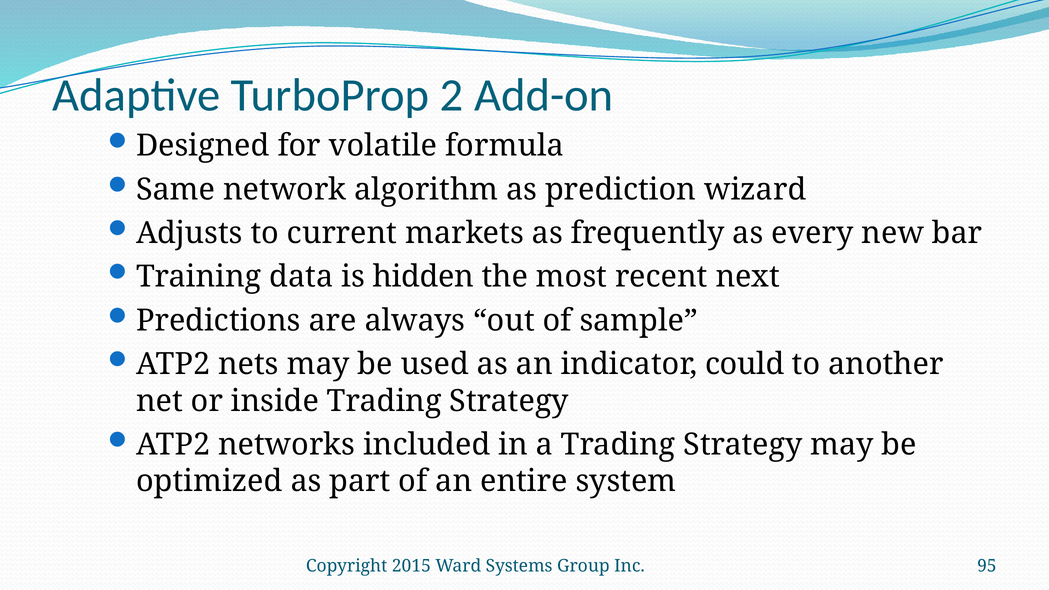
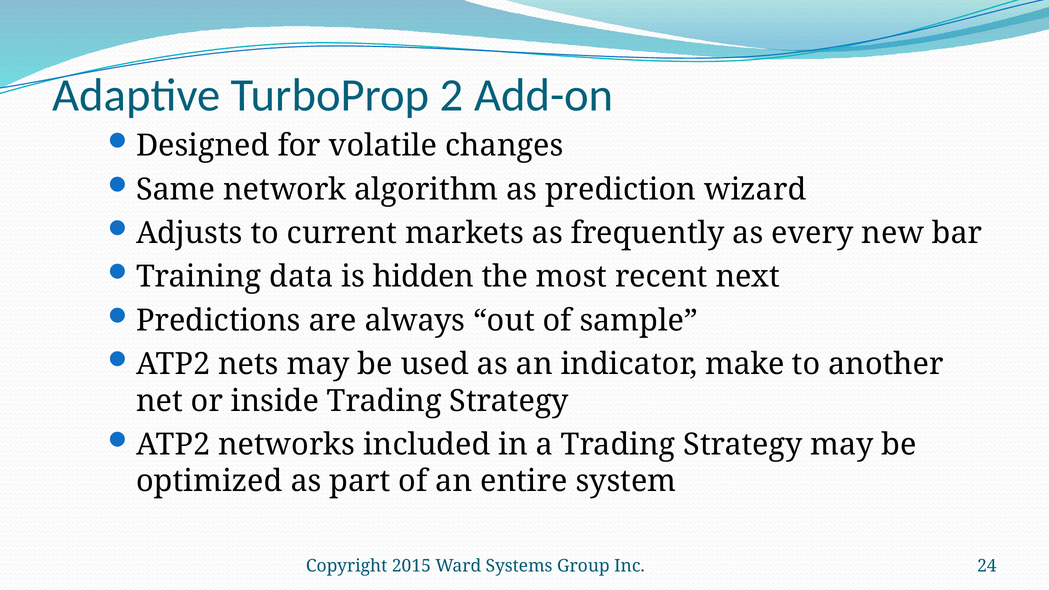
formula: formula -> changes (504, 146)
could: could -> make (745, 364)
95: 95 -> 24 (987, 566)
